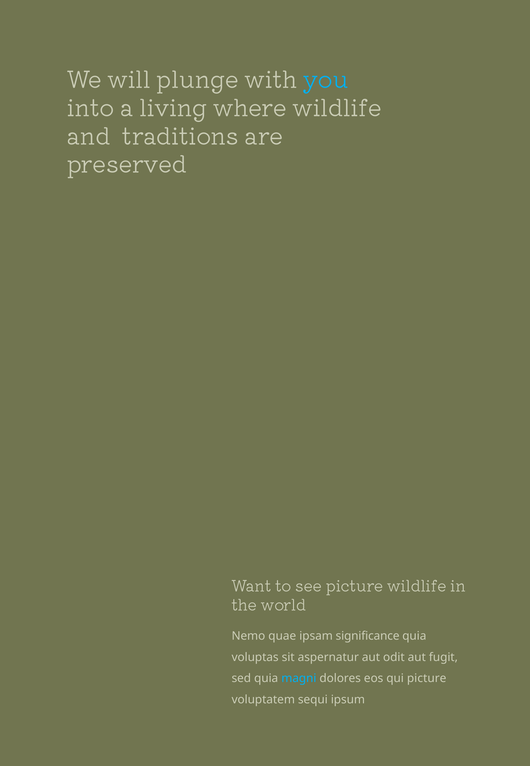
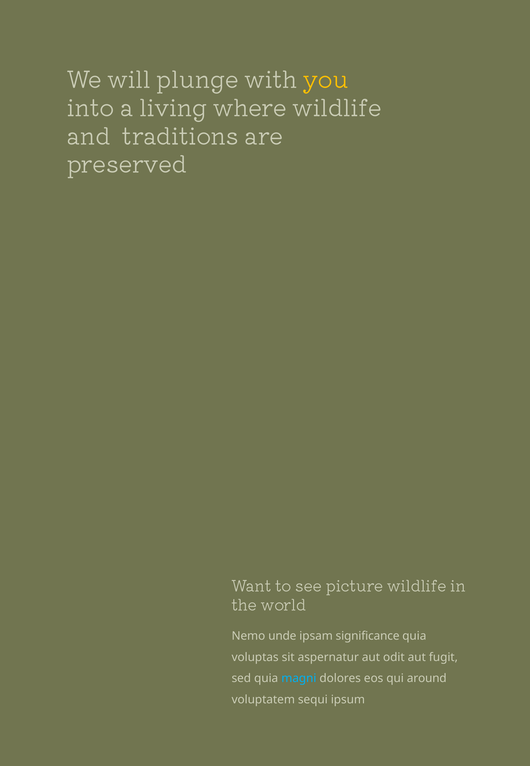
you colour: light blue -> yellow (326, 80)
quae: quae -> unde (282, 636)
qui picture: picture -> around (427, 678)
